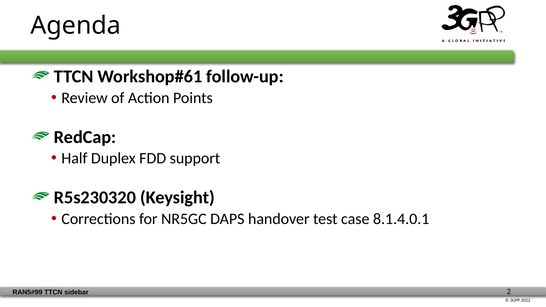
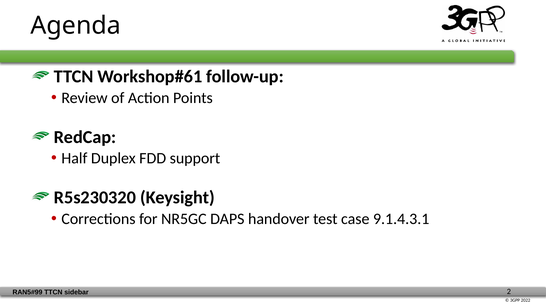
8.1.4.0.1: 8.1.4.0.1 -> 9.1.4.3.1 (401, 219)
